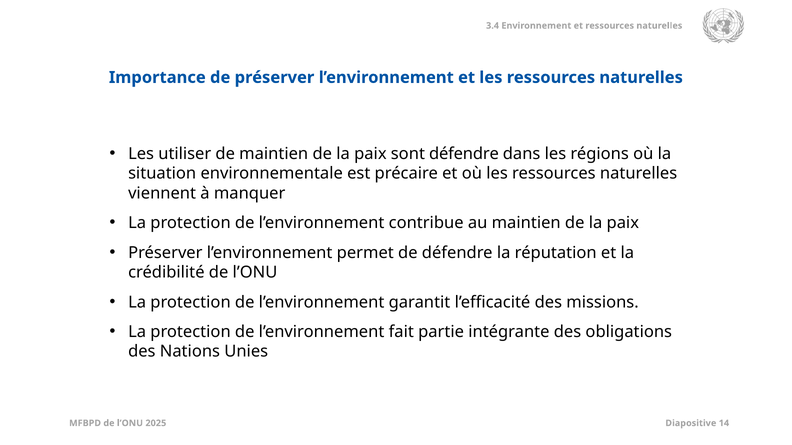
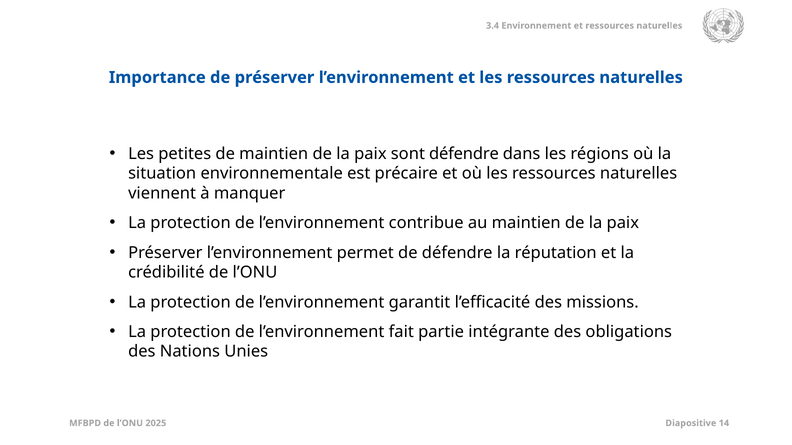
utiliser: utiliser -> petites (185, 154)
